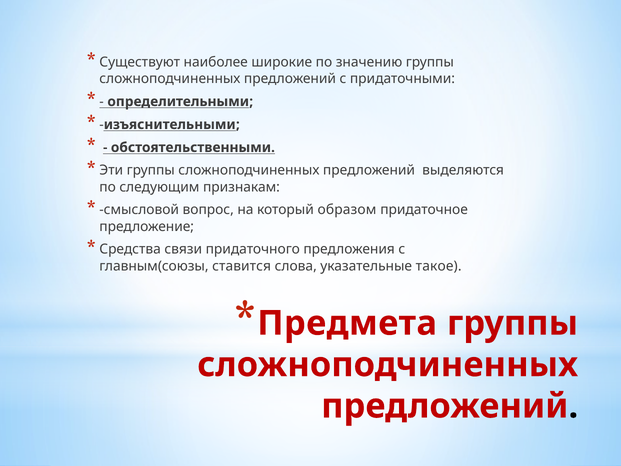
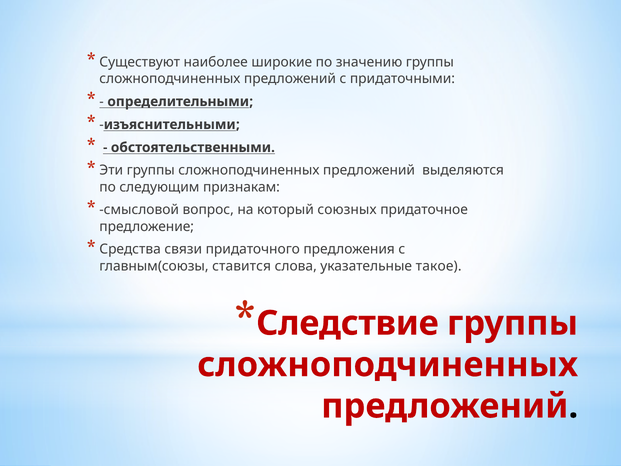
образом: образом -> союзных (347, 210)
Предмета: Предмета -> Следствие (347, 323)
